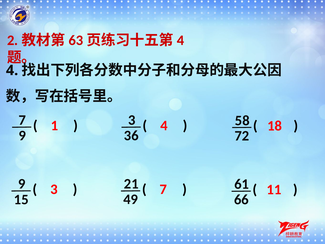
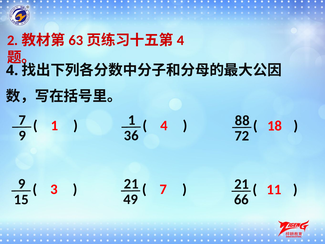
1 3: 3 -> 1 (132, 120)
58: 58 -> 88 (242, 120)
7 61: 61 -> 21 (242, 184)
